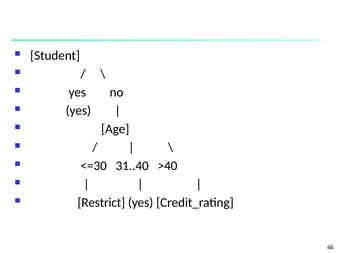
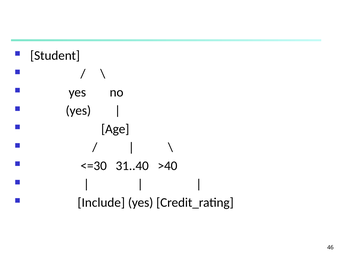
Restrict: Restrict -> Include (101, 202)
